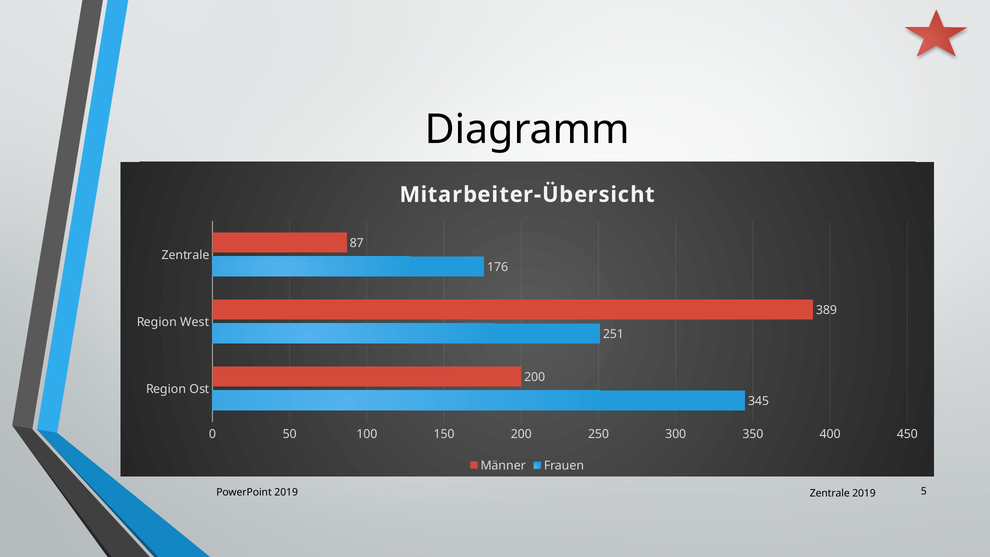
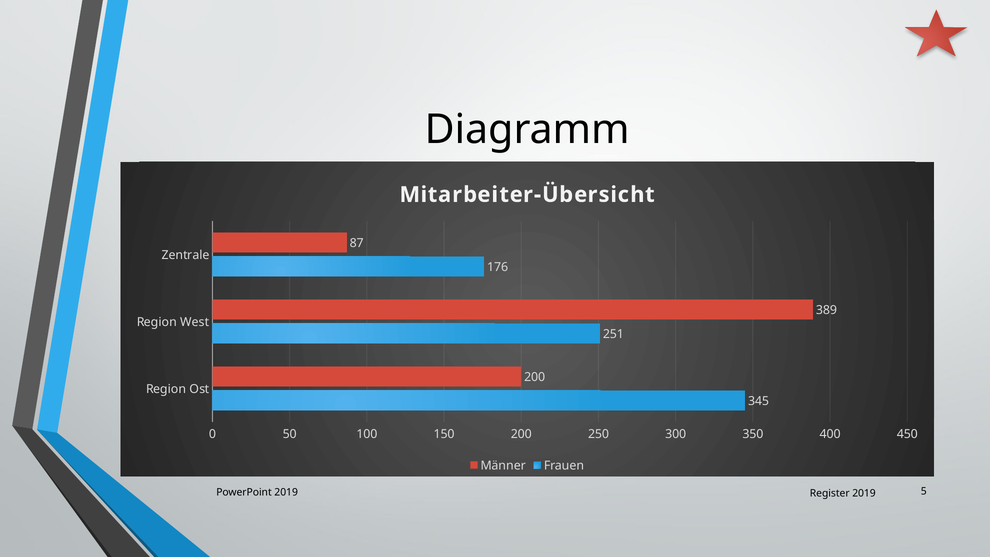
Zentrale: Zentrale -> Register (830, 493)
